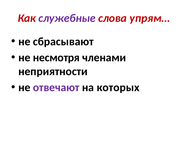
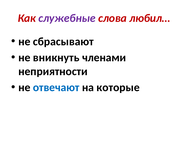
упрям…: упрям… -> любил… (150, 18)
несмотря: несмотря -> вникнуть (56, 58)
отвечают colour: purple -> blue (56, 87)
которых: которых -> которые (118, 87)
